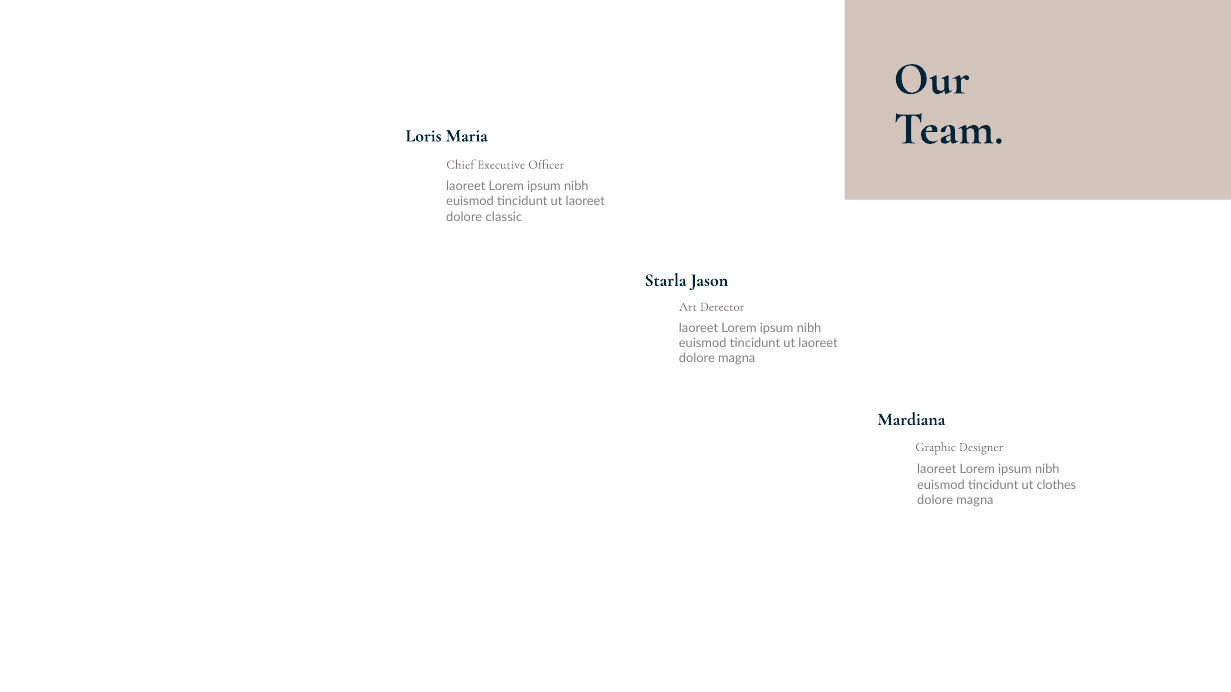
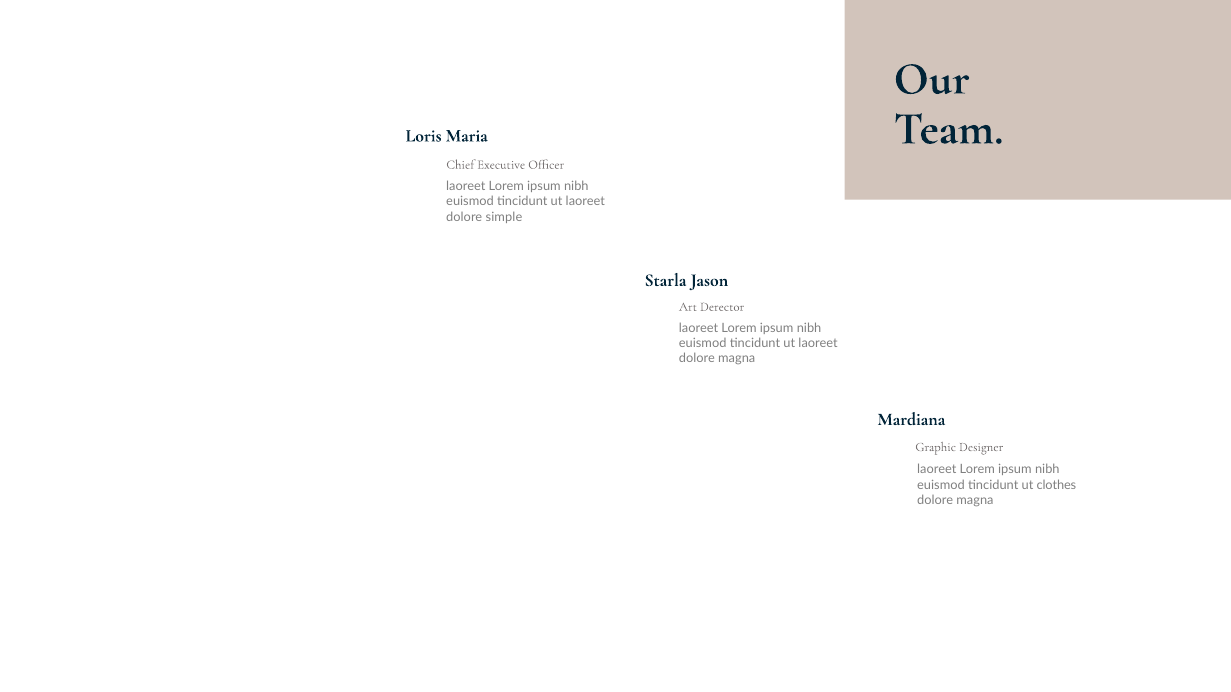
classic: classic -> simple (504, 217)
